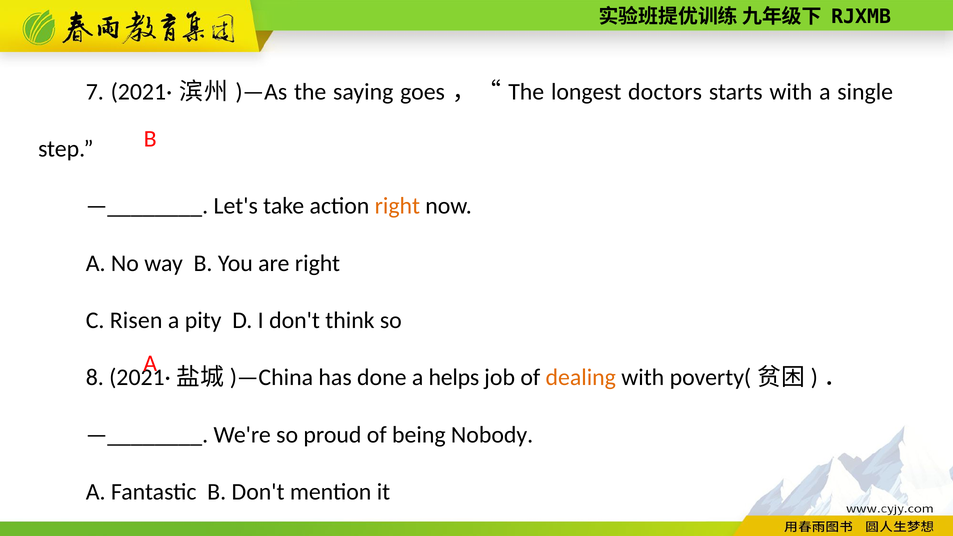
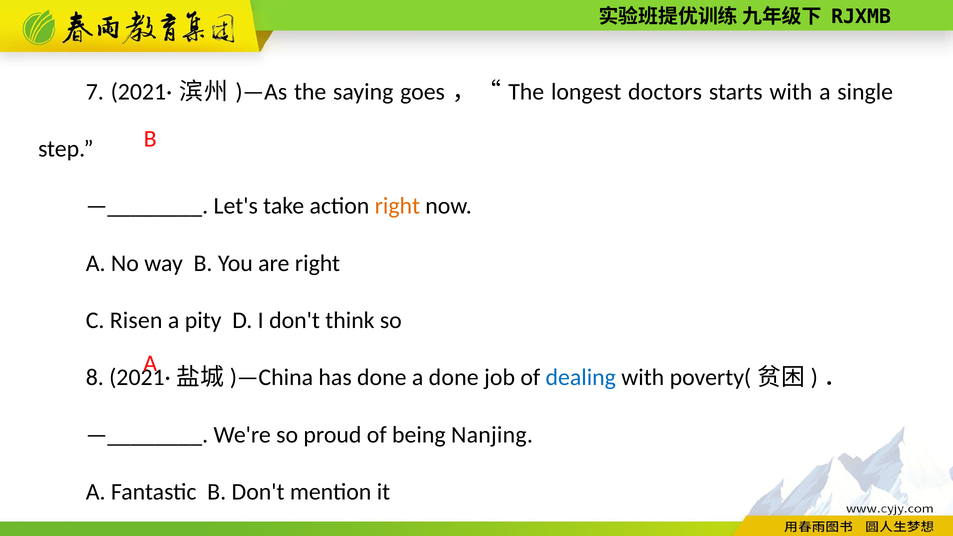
a helps: helps -> done (454, 378)
dealing colour: orange -> blue (581, 378)
Nobody: Nobody -> Nanjing (492, 435)
